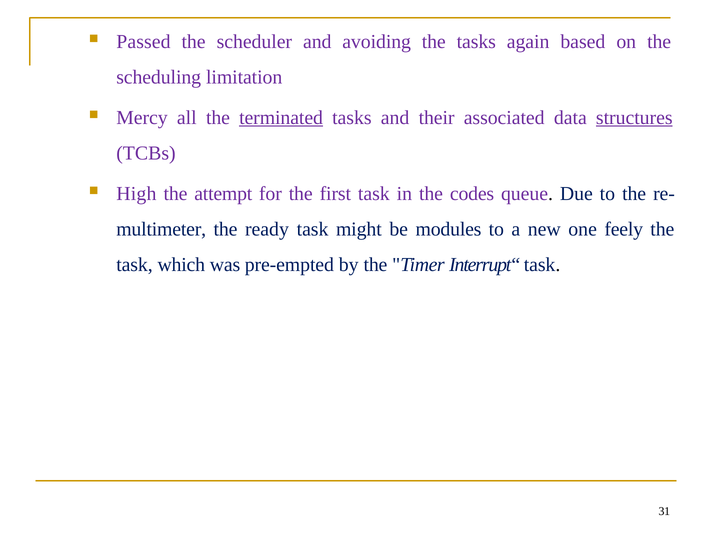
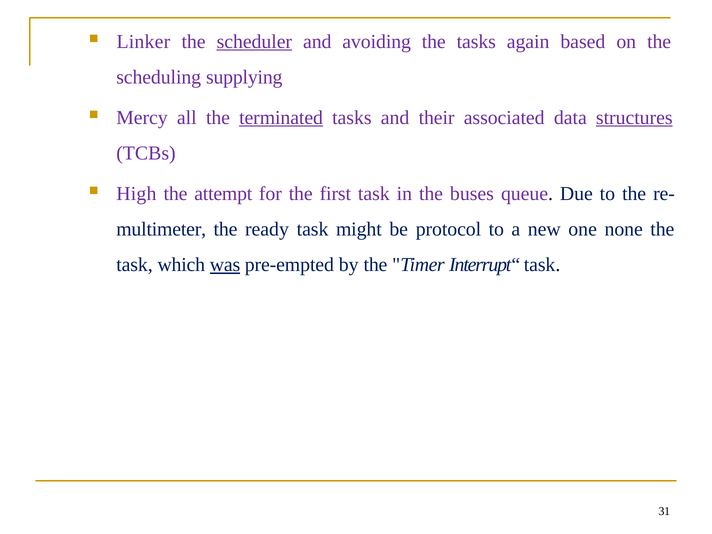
Passed: Passed -> Linker (143, 42)
scheduler underline: none -> present (254, 42)
limitation: limitation -> supplying (244, 77)
codes: codes -> buses (472, 194)
modules: modules -> protocol (448, 229)
feely: feely -> none (624, 229)
was underline: none -> present (225, 265)
